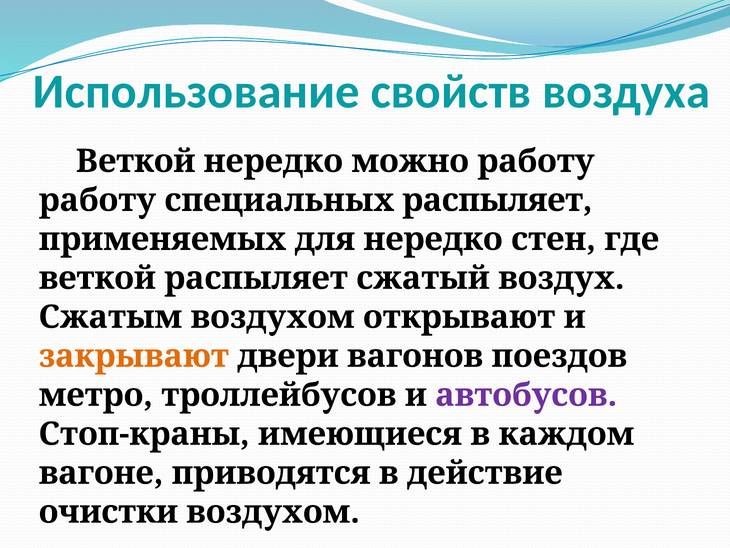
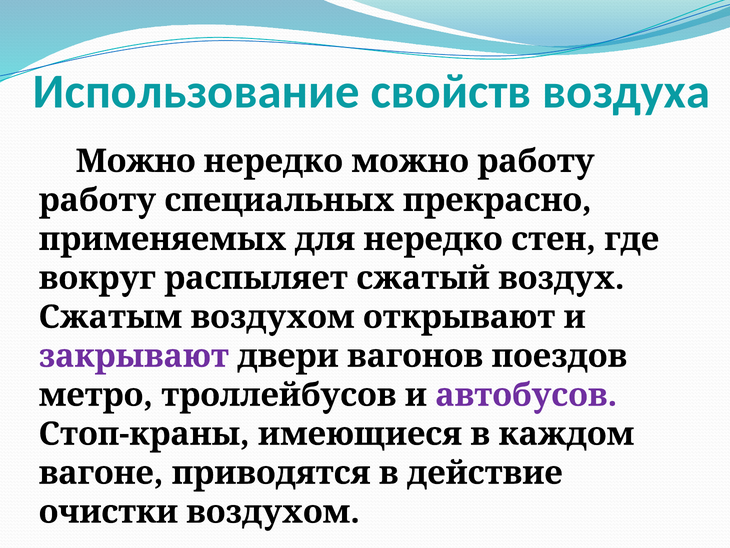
Веткой: Веткой -> Можно (136, 161)
специальных распыляет: распыляет -> прекрасно (497, 200)
веткой: веткой -> вокруг (97, 278)
закрывают colour: orange -> purple (134, 356)
